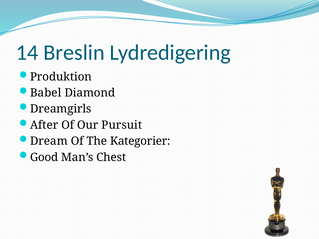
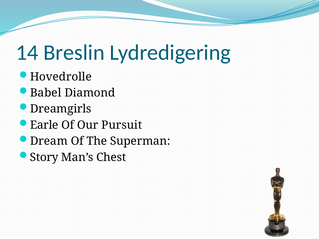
Produktion: Produktion -> Hovedrolle (61, 77)
After: After -> Earle (44, 125)
Kategorier: Kategorier -> Superman (140, 141)
Good: Good -> Story (44, 157)
